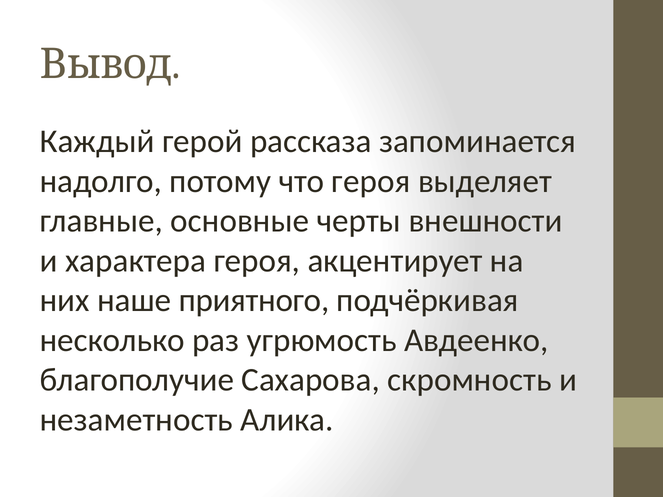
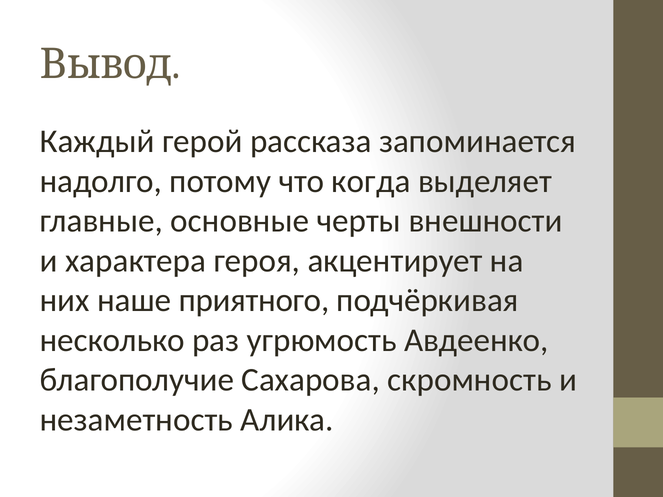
что героя: героя -> когда (371, 181)
